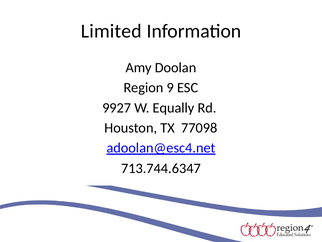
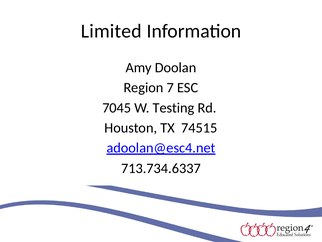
9: 9 -> 7 (170, 88)
9927: 9927 -> 7045 (117, 108)
Equally: Equally -> Testing (173, 108)
77098: 77098 -> 74515 (199, 128)
713.744.6347: 713.744.6347 -> 713.734.6337 (161, 168)
